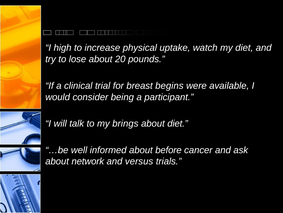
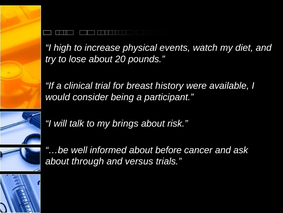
uptake: uptake -> events (175, 48)
begins: begins -> history (169, 85)
about diet: diet -> risk (178, 123)
network: network -> through (88, 161)
